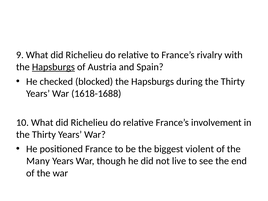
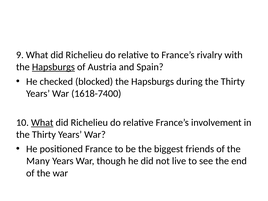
1618-1688: 1618-1688 -> 1618-7400 (96, 94)
What underline: none -> present (42, 122)
violent: violent -> friends (200, 149)
